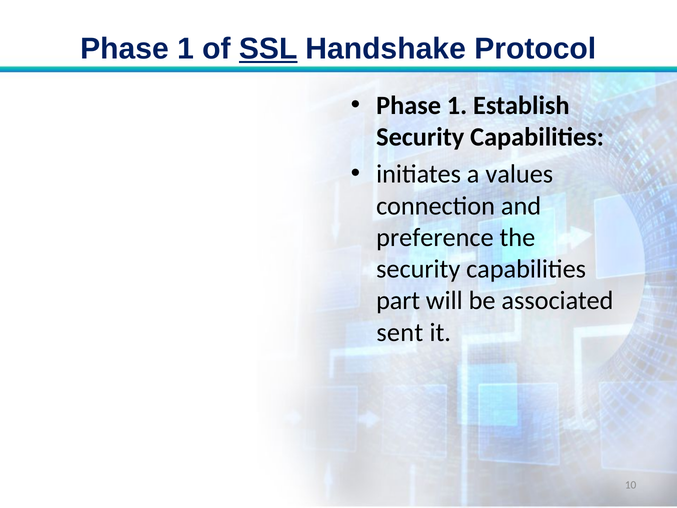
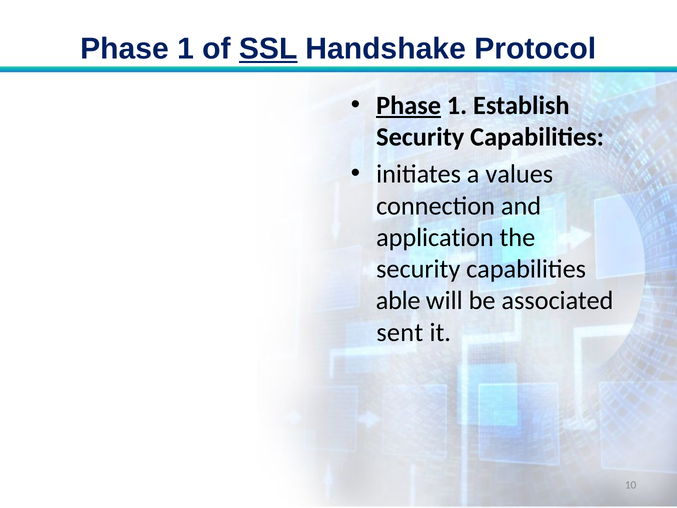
Phase underline: none -> present (409, 106)
preference: preference -> application (435, 237)
part: part -> able (398, 301)
